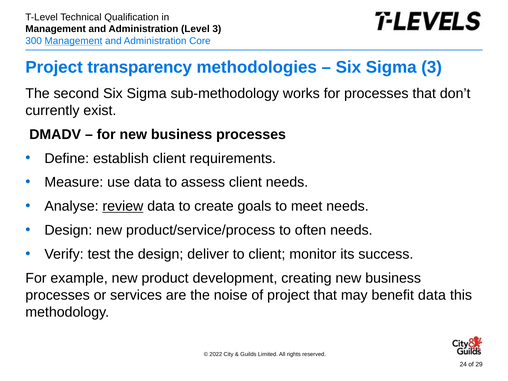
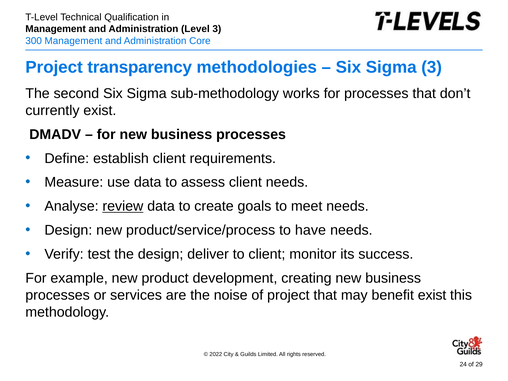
Management underline: present -> none (73, 41)
often: often -> have (310, 230)
benefit data: data -> exist (432, 295)
